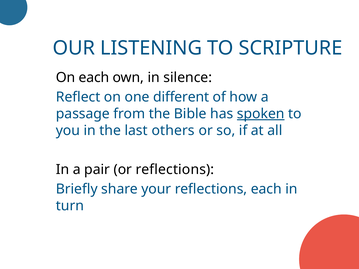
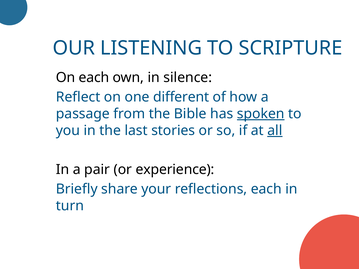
others: others -> stories (173, 131)
all underline: none -> present (275, 131)
or reflections: reflections -> experience (175, 170)
